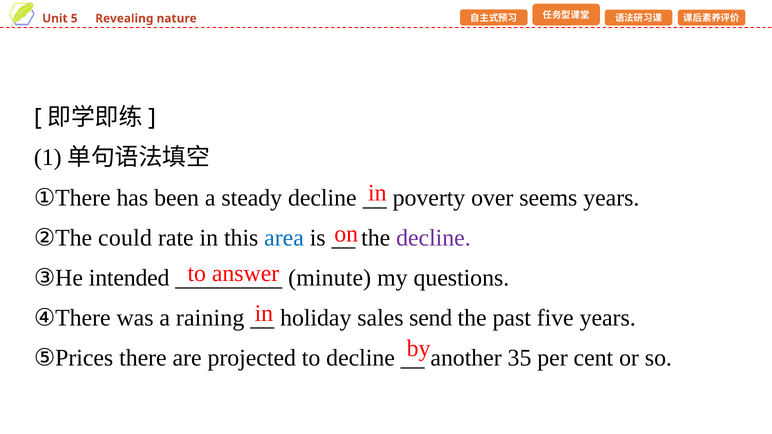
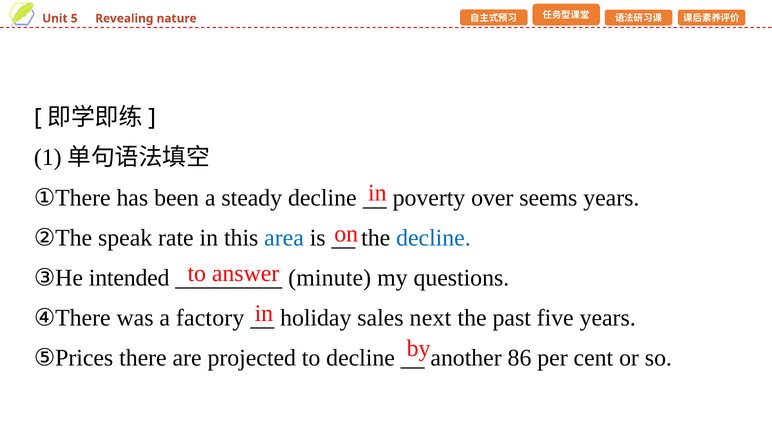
could: could -> speak (125, 238)
decline colour: purple -> blue (433, 238)
raining: raining -> factory (210, 318)
send: send -> next (430, 318)
35: 35 -> 86 (520, 358)
